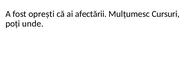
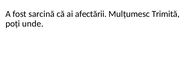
oprești: oprești -> sarcină (42, 14)
Cursuri: Cursuri -> Trimită (166, 14)
